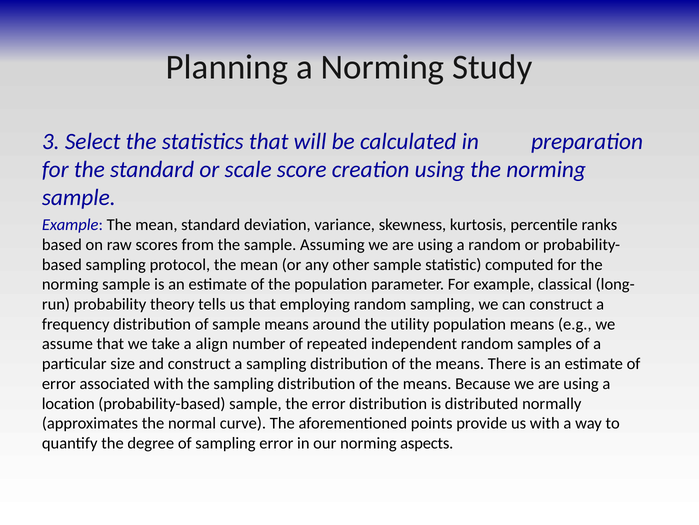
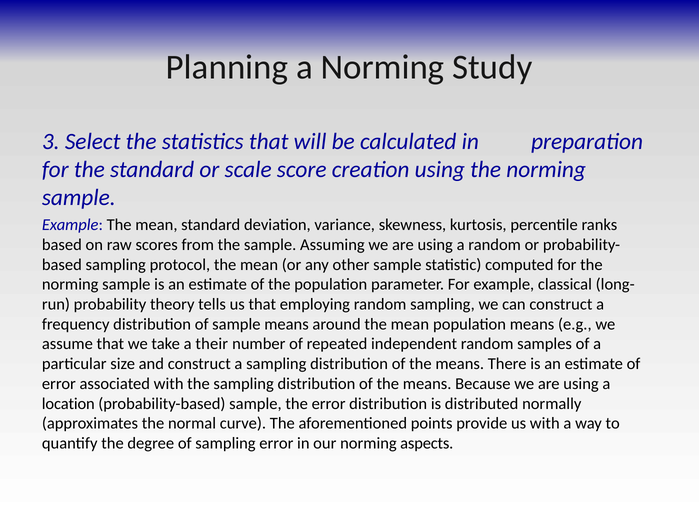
around the utility: utility -> mean (410, 324)
align: align -> their (212, 344)
